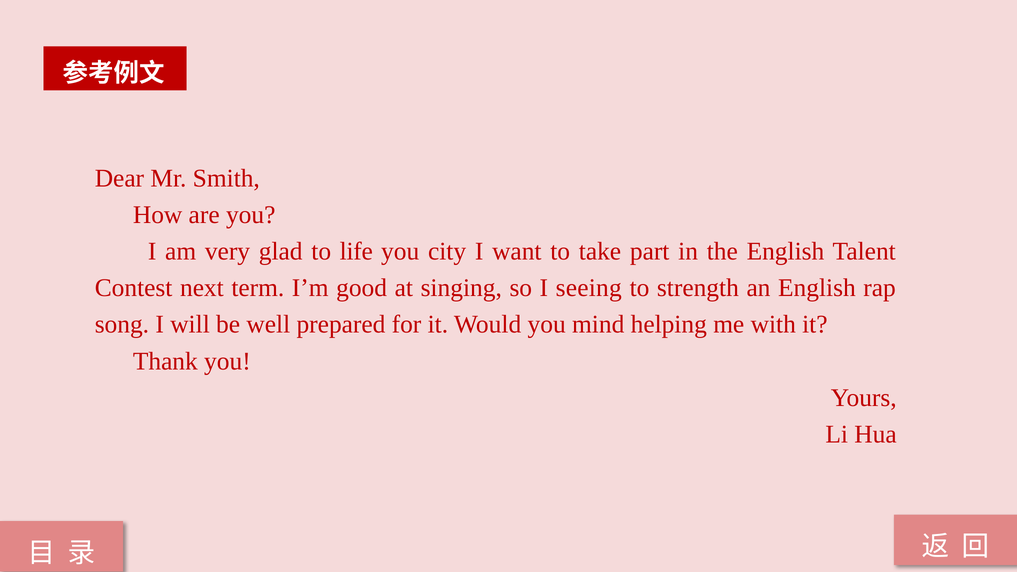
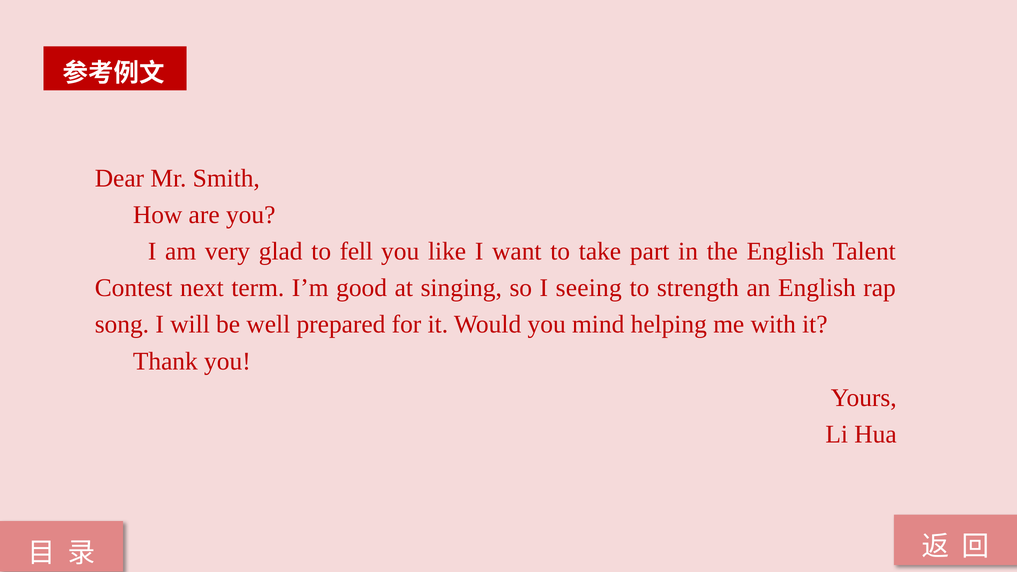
life: life -> fell (356, 251)
city: city -> like (447, 251)
